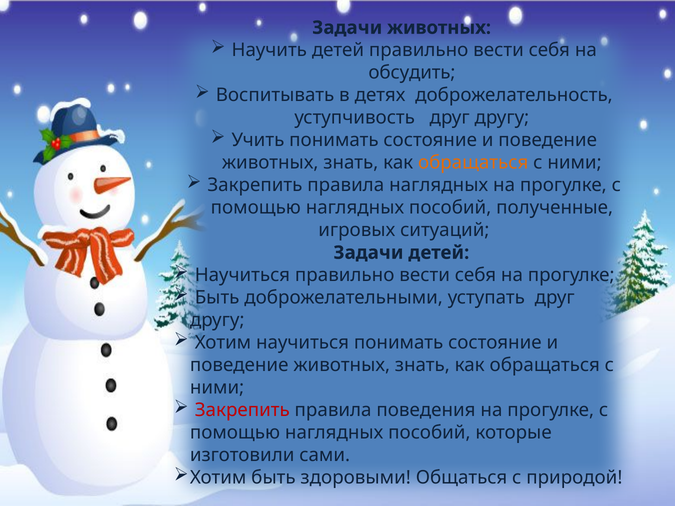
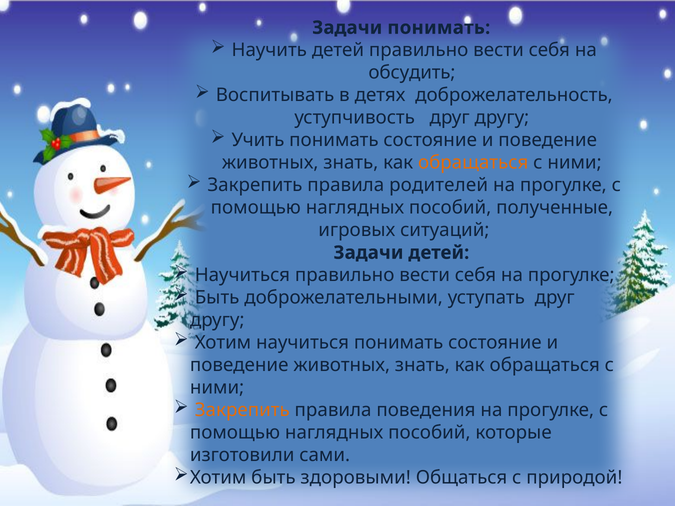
Задачи животных: животных -> понимать (439, 28)
правила наглядных: наглядных -> родителей (439, 185)
Закрепить colour: red -> orange (242, 410)
